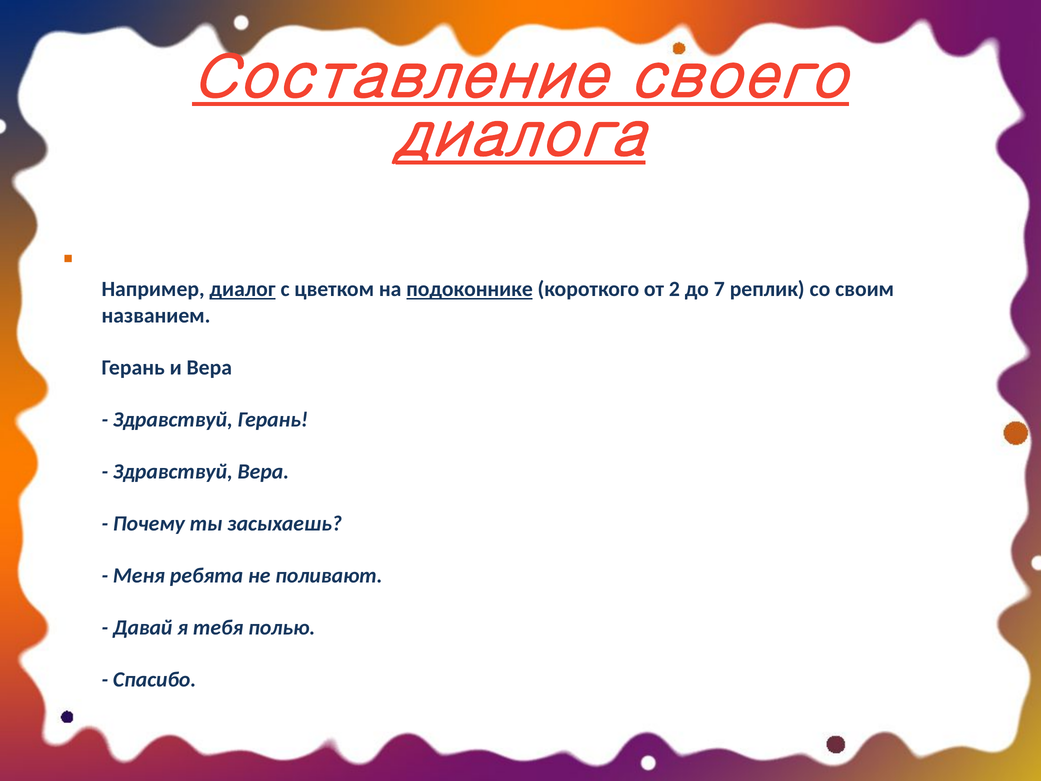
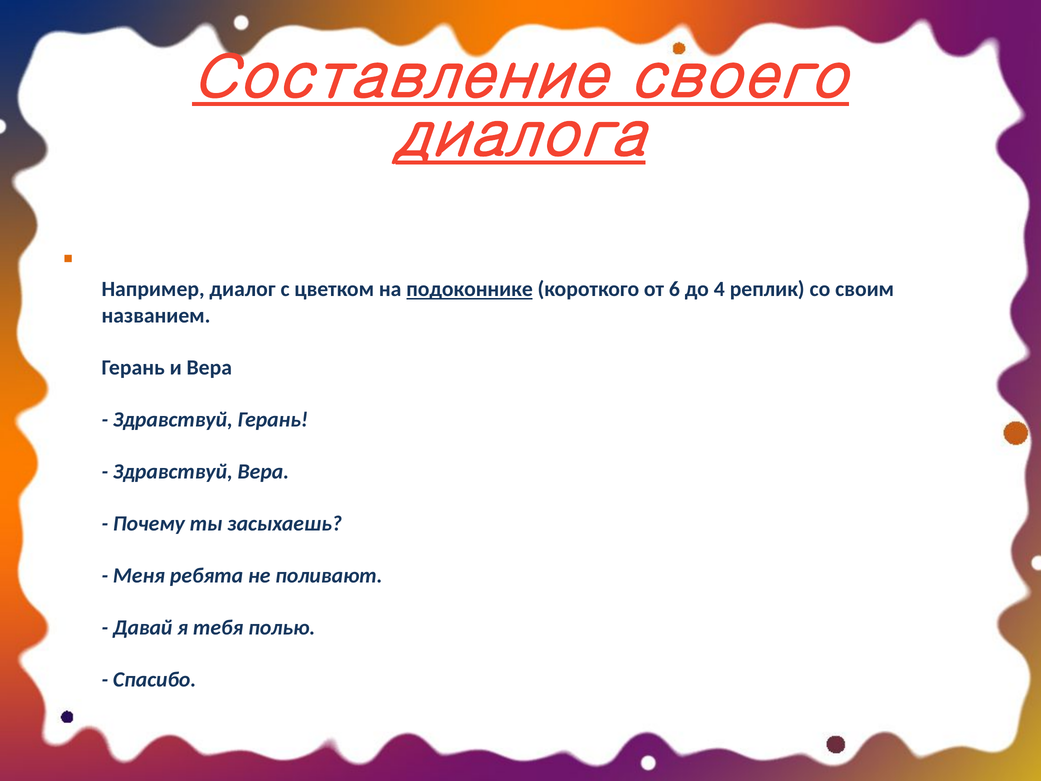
диалог underline: present -> none (243, 289)
2: 2 -> 6 (674, 289)
7: 7 -> 4 (719, 289)
